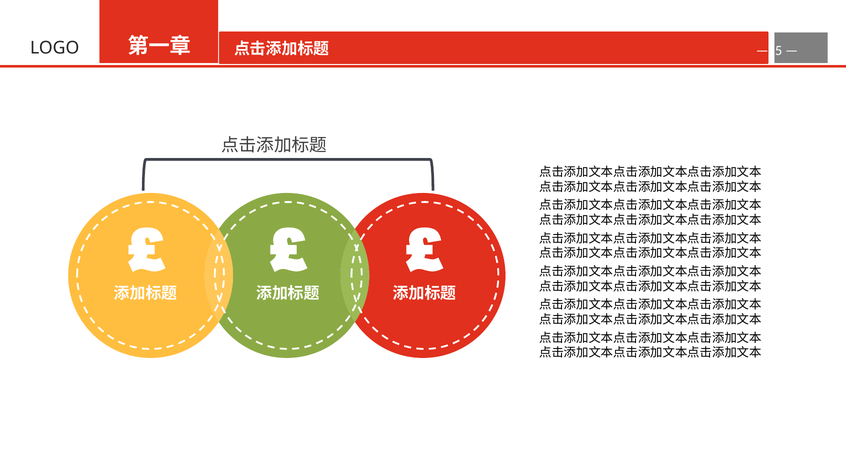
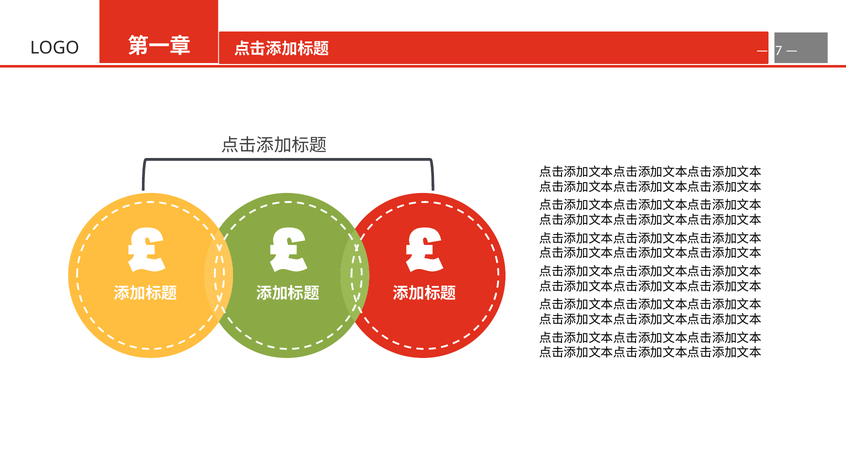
5: 5 -> 7 (779, 51)
